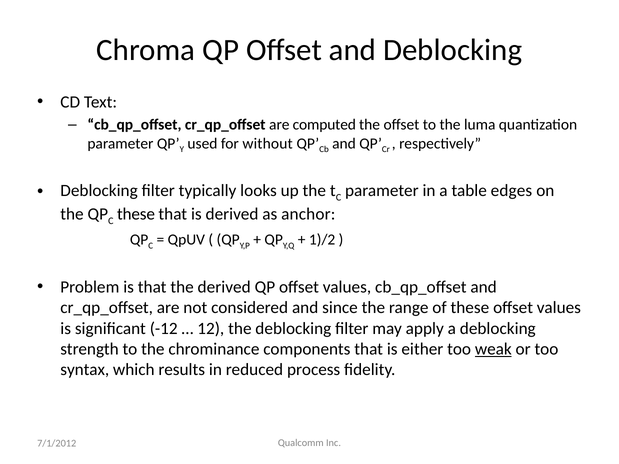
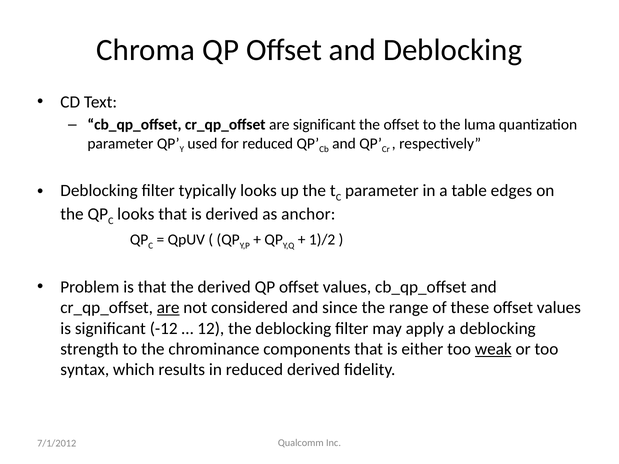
are computed: computed -> significant (324, 125)
for without: without -> reduced (268, 143)
these: these -> looks (136, 214)
are underline: none -> present (168, 308)
reduced process: process -> derived (314, 370)
